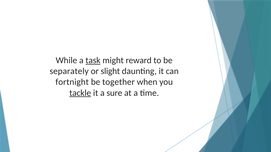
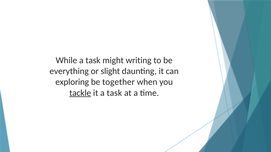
task underline: present -> none (93, 61)
reward: reward -> writing (139, 61)
separately: separately -> everything (69, 71)
fortnight: fortnight -> exploring (72, 82)
it a sure: sure -> task (114, 93)
